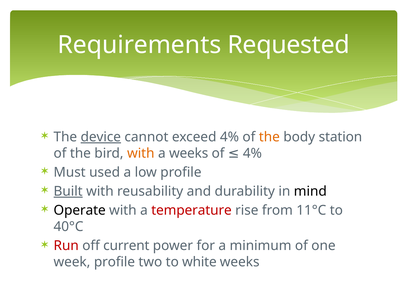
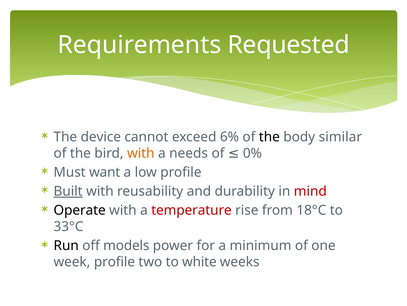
device underline: present -> none (101, 137)
exceed 4%: 4% -> 6% (229, 137)
the colour: orange -> black (269, 137)
station: station -> similar (340, 137)
a weeks: weeks -> needs (189, 153)
of 4%: 4% -> 0% (252, 153)
used: used -> want (105, 172)
mind colour: black -> red (310, 191)
11°C: 11°C -> 18°C (311, 210)
40°C: 40°C -> 33°C (69, 226)
Run colour: red -> black (66, 245)
current: current -> models (126, 245)
